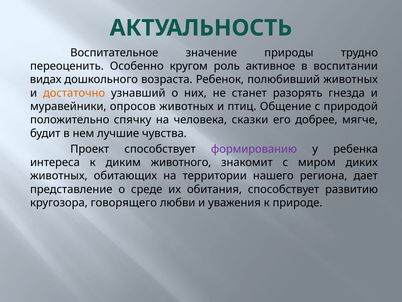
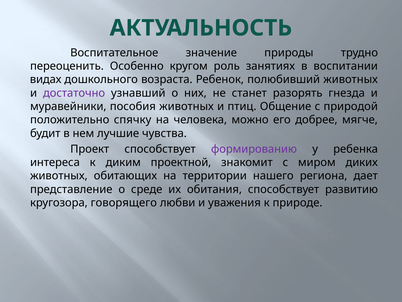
активное: активное -> занятиях (270, 66)
достаточно colour: orange -> purple (74, 93)
опросов: опросов -> пособия (133, 106)
сказки: сказки -> можно (250, 120)
животного: животного -> проектной (181, 162)
